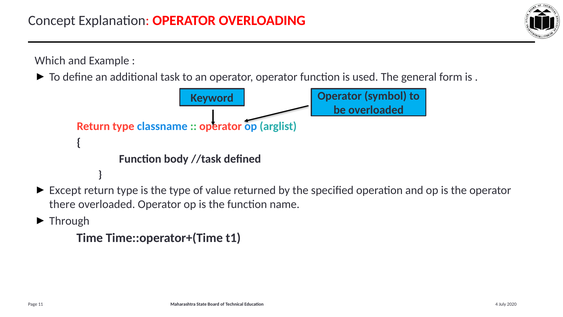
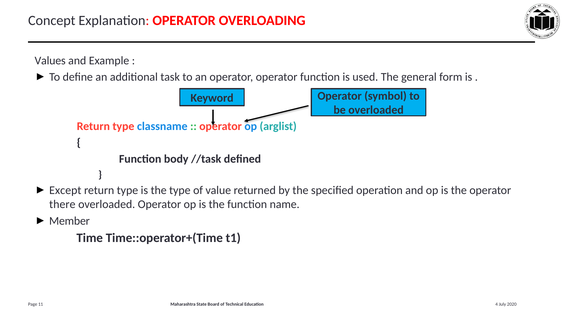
Which: Which -> Values (50, 60)
Through: Through -> Member (69, 221)
